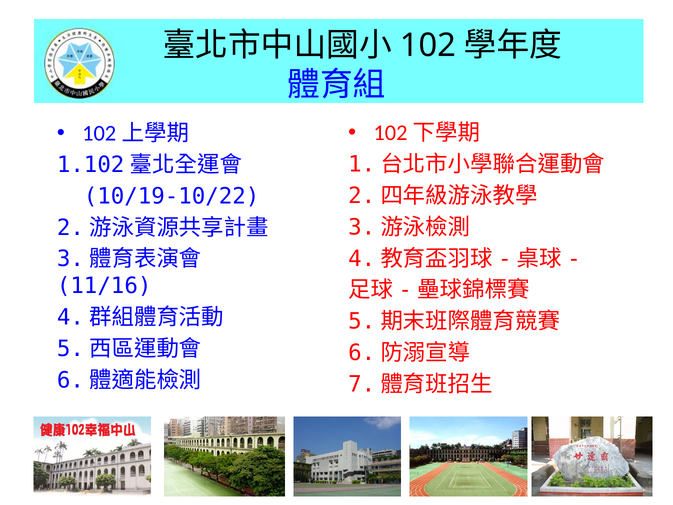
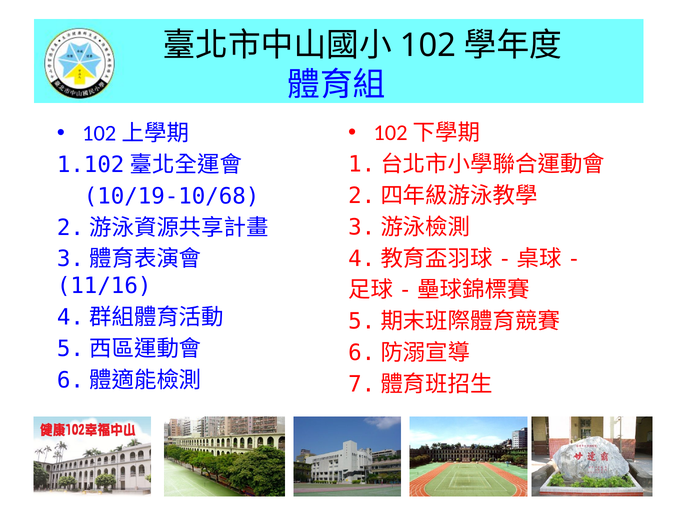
10/19-10/22: 10/19-10/22 -> 10/19-10/68 (172, 196)
